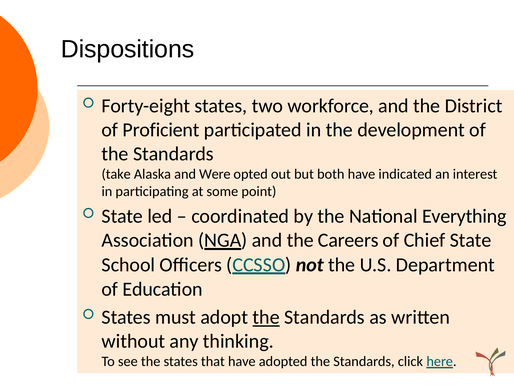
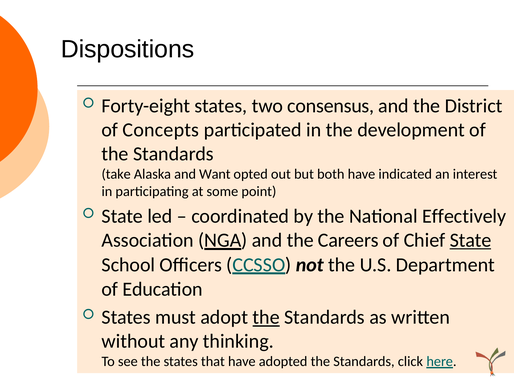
workforce: workforce -> consensus (331, 106)
Proficient: Proficient -> Concepts (161, 130)
Were: Were -> Want (215, 174)
Everything: Everything -> Effectively (464, 216)
State underline: none -> present (471, 240)
